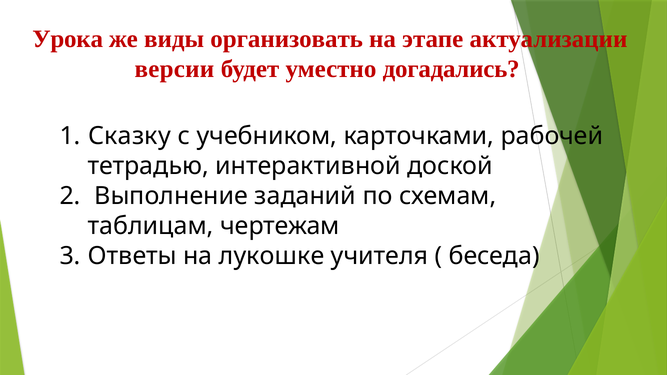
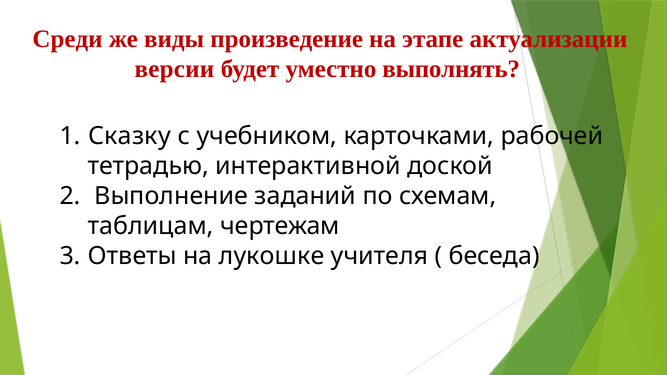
Урока: Урока -> Среди (68, 39)
организовать: организовать -> произведение (287, 39)
догадались: догадались -> выполнять (451, 69)
